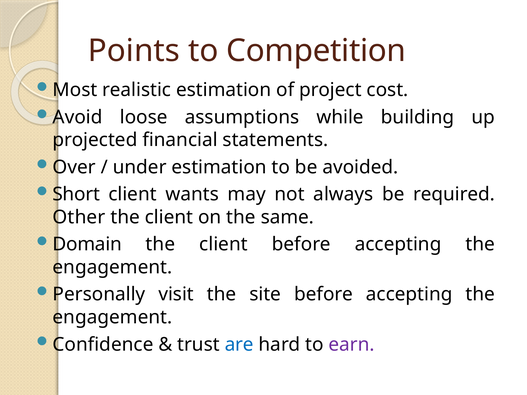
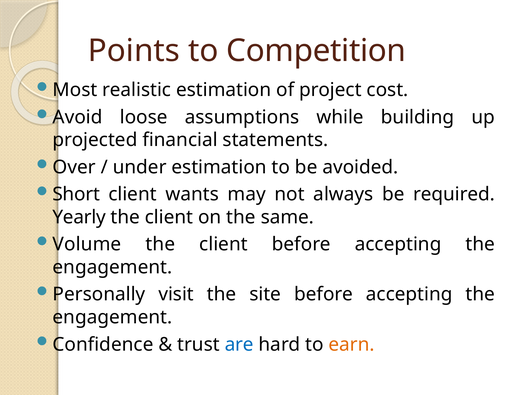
Other: Other -> Yearly (79, 217)
Domain: Domain -> Volume (87, 245)
earn colour: purple -> orange (352, 345)
